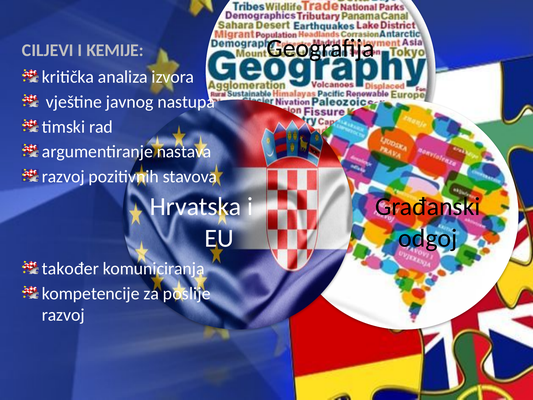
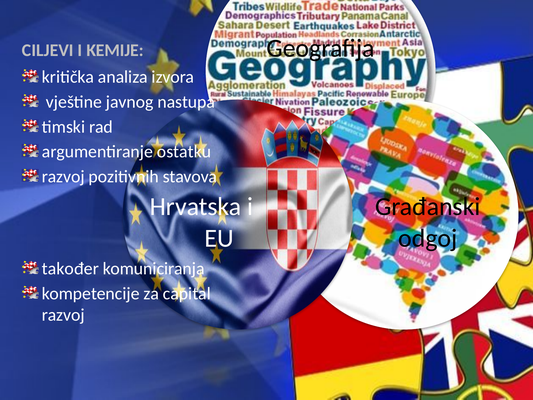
nastava: nastava -> ostatku (184, 152)
poslije: poslije -> capital (187, 293)
